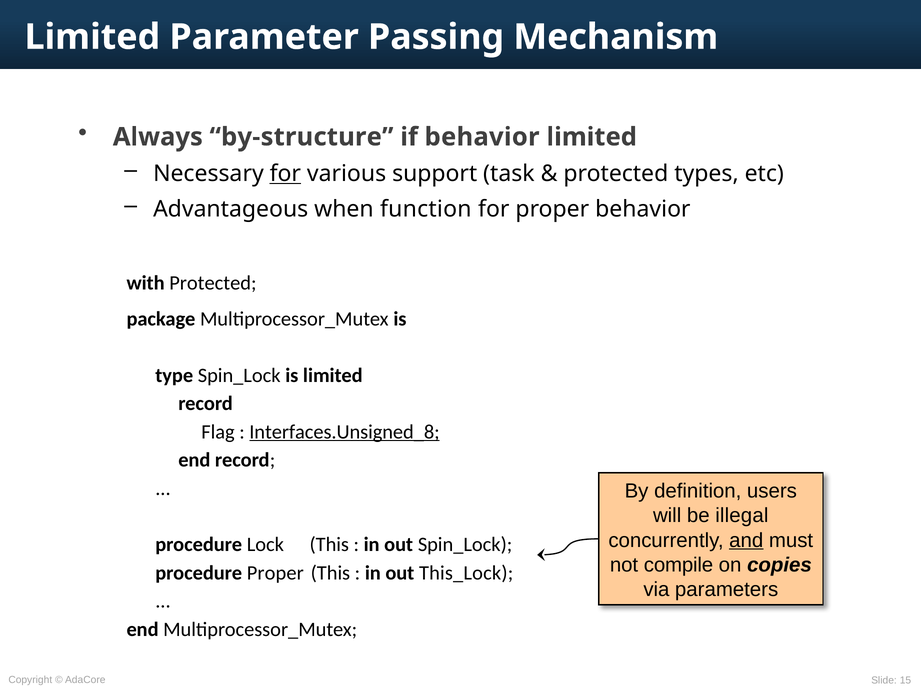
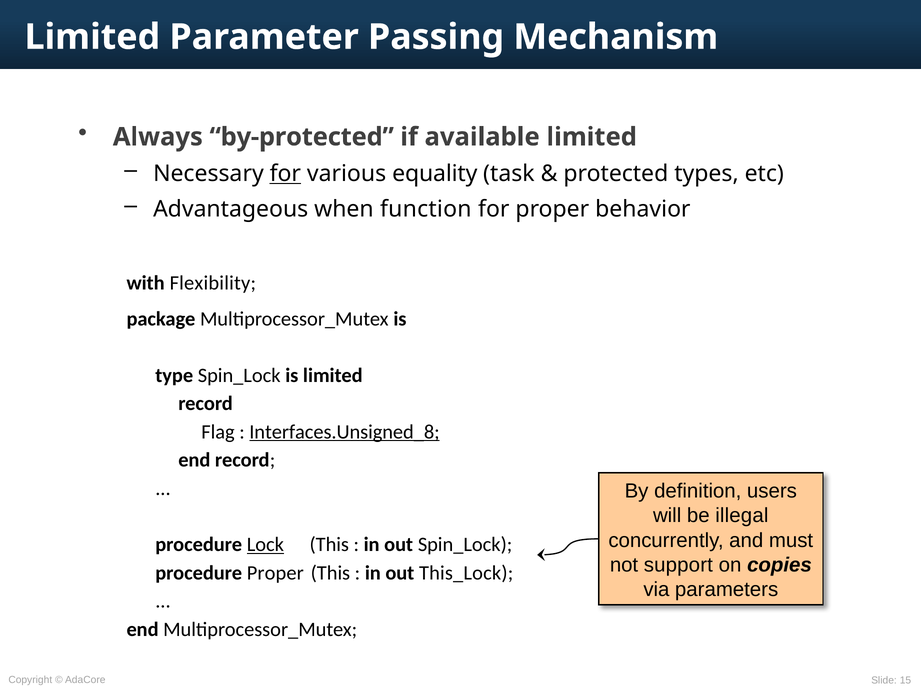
by-structure: by-structure -> by-protected (302, 137)
if behavior: behavior -> available (482, 137)
support: support -> equality (435, 174)
with Protected: Protected -> Flexibility (213, 283)
and underline: present -> none (746, 540)
Lock underline: none -> present (265, 545)
compile: compile -> support (678, 565)
